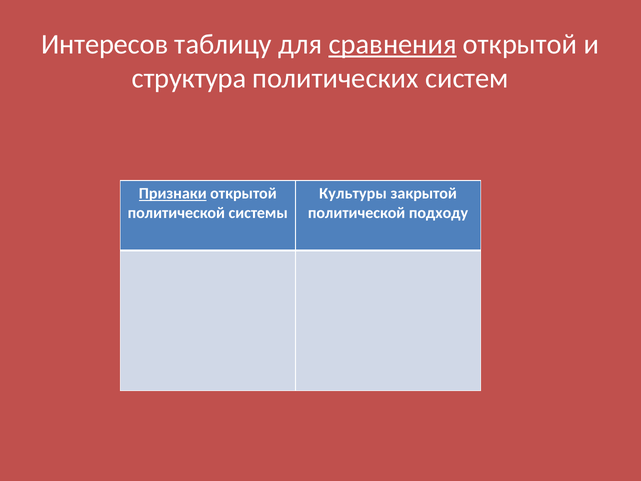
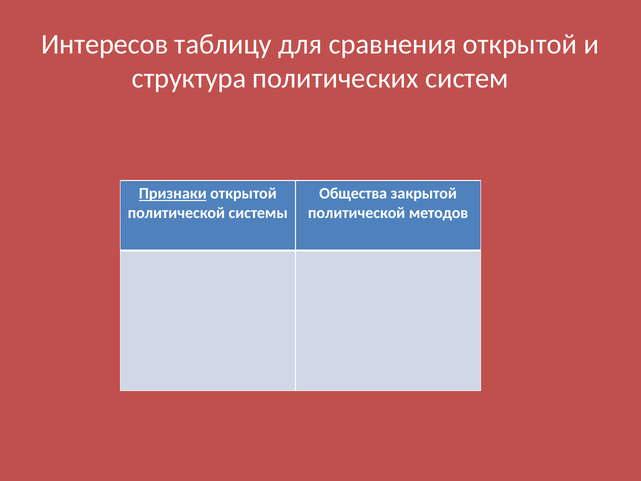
сравнения underline: present -> none (393, 44)
Культуры: Культуры -> Общества (353, 193)
подходу: подходу -> методов (439, 213)
